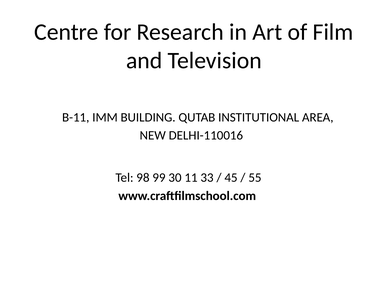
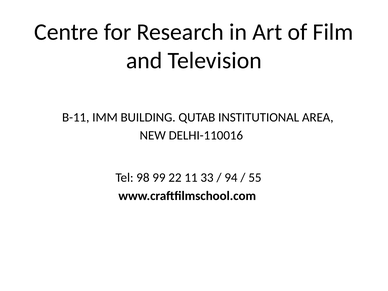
30: 30 -> 22 (175, 178)
45: 45 -> 94 (231, 178)
